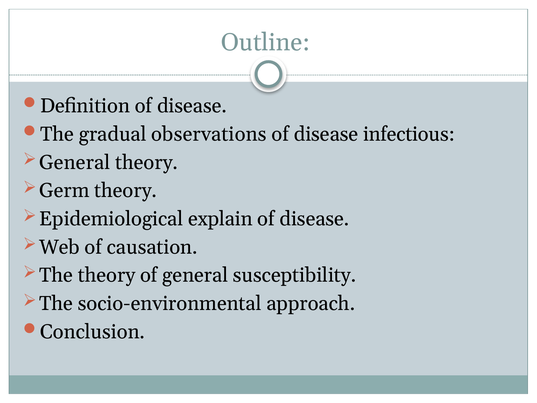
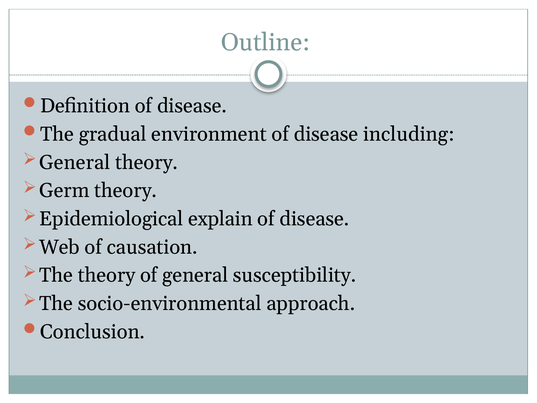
observations: observations -> environment (209, 134)
infectious: infectious -> including (409, 134)
